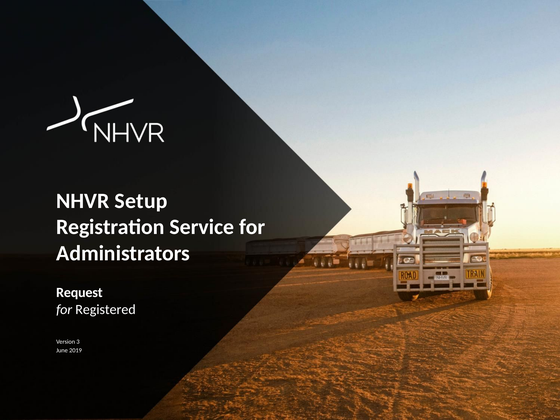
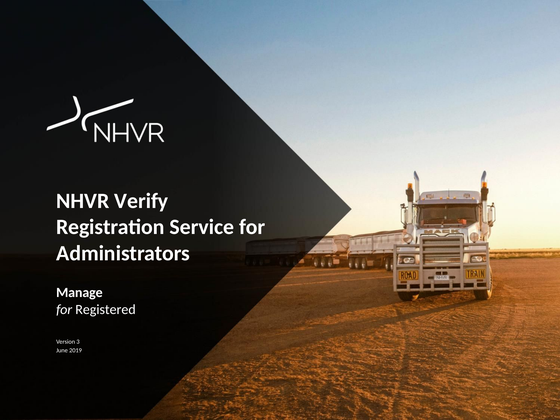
Setup: Setup -> Verify (141, 201)
Request: Request -> Manage (79, 293)
